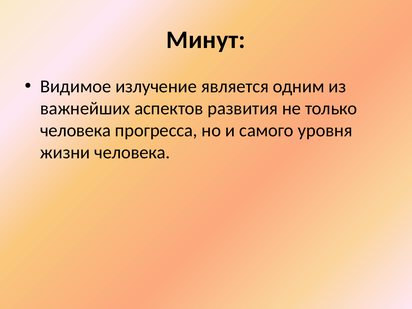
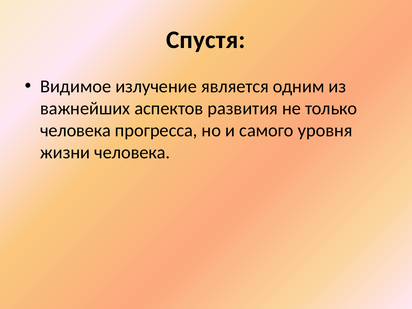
Минут: Минут -> Спустя (206, 40)
